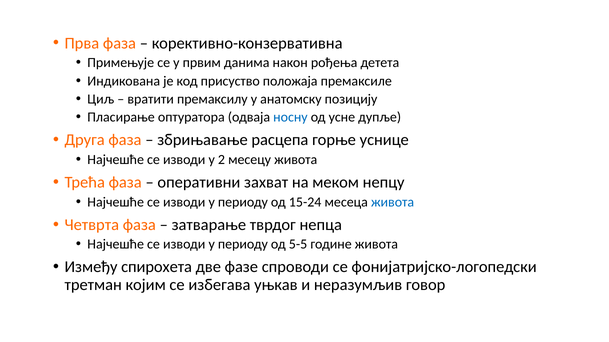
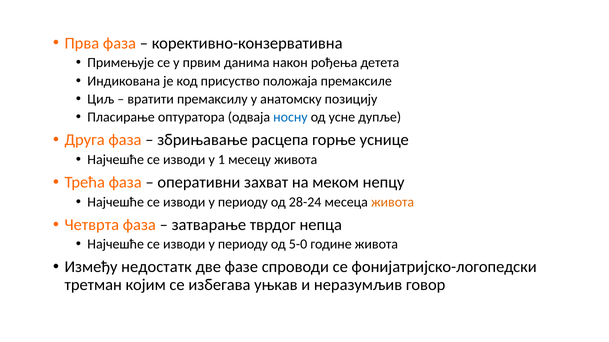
2: 2 -> 1 (221, 160)
15-24: 15-24 -> 28-24 (305, 202)
живота colour: blue -> orange (393, 202)
5-5: 5-5 -> 5-0 (298, 245)
спирохета: спирохета -> недостатк (157, 267)
